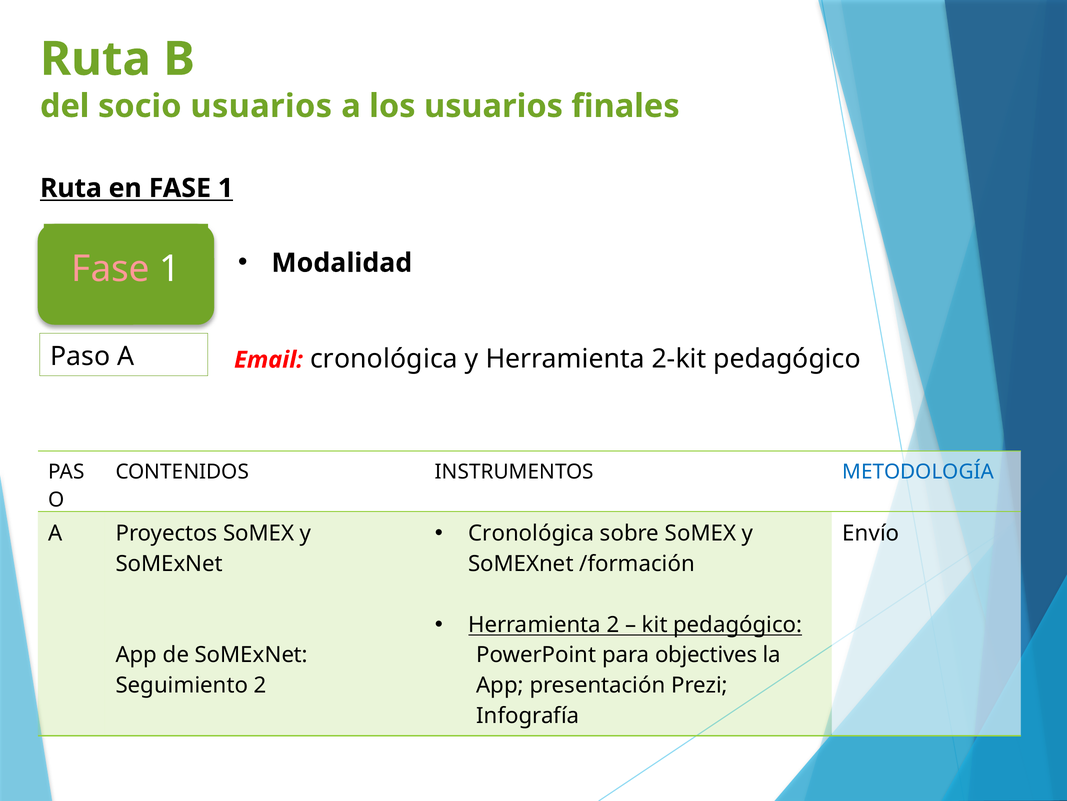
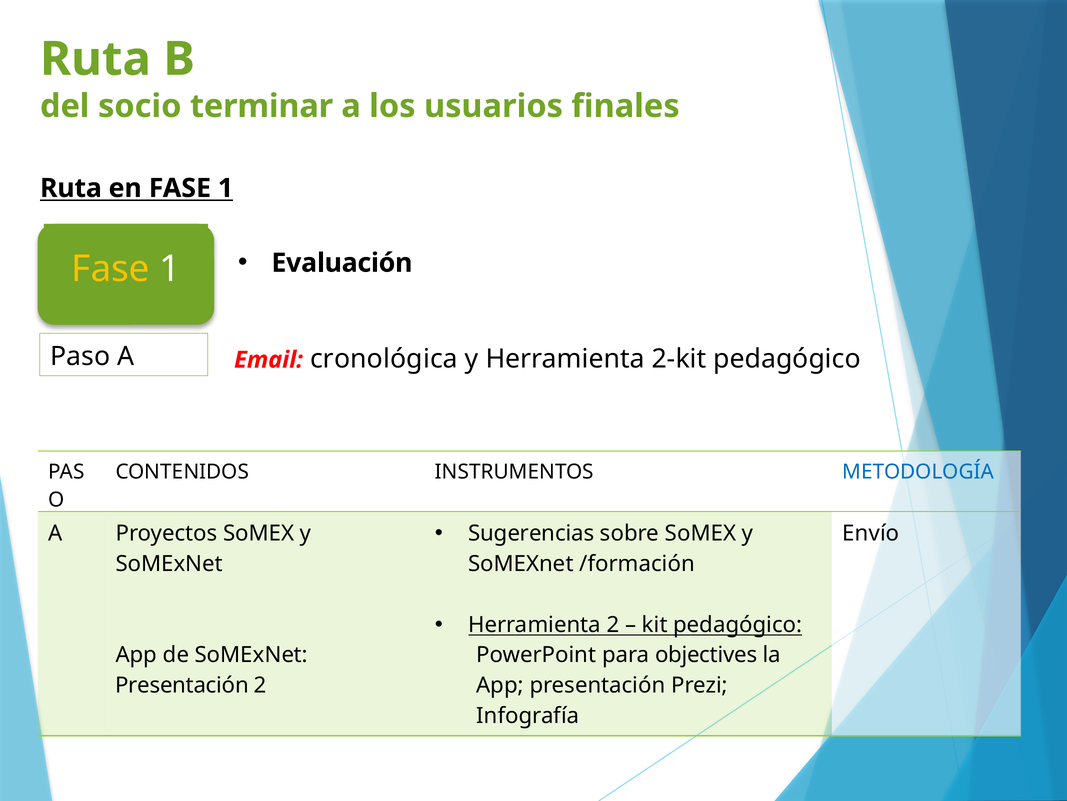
socio usuarios: usuarios -> terminar (262, 106)
Fase colour: pink -> yellow (111, 269)
Modalidad: Modalidad -> Evaluación (342, 263)
Cronológica: Cronológica -> Sugerencias (531, 533)
Seguimiento: Seguimiento -> Presentación (182, 685)
